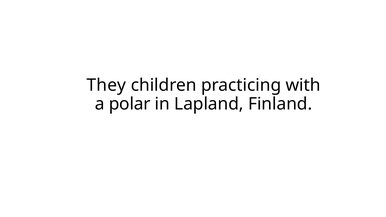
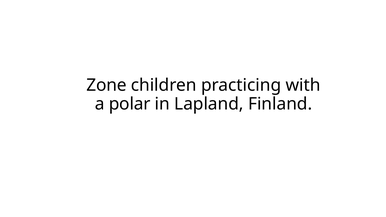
They: They -> Zone (107, 85)
